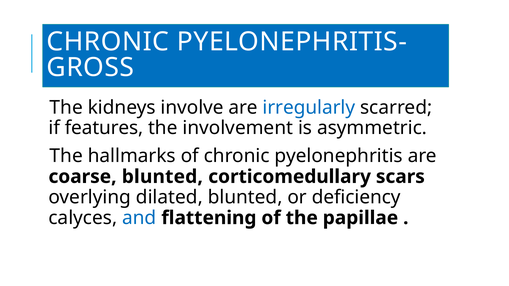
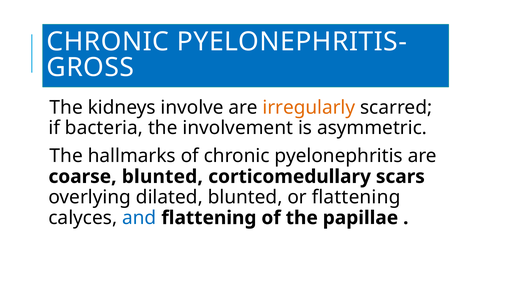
irregularly colour: blue -> orange (309, 108)
features: features -> bacteria (104, 128)
or deficiency: deficiency -> flattening (356, 197)
